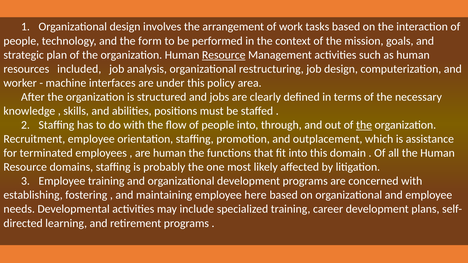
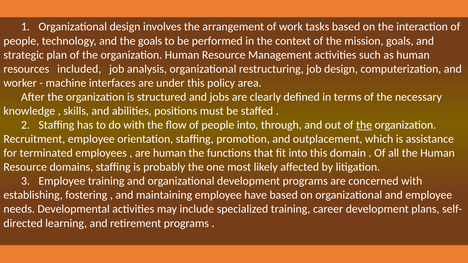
the form: form -> goals (150, 41)
Resource underline: present -> none (224, 55)
here: here -> have (256, 195)
